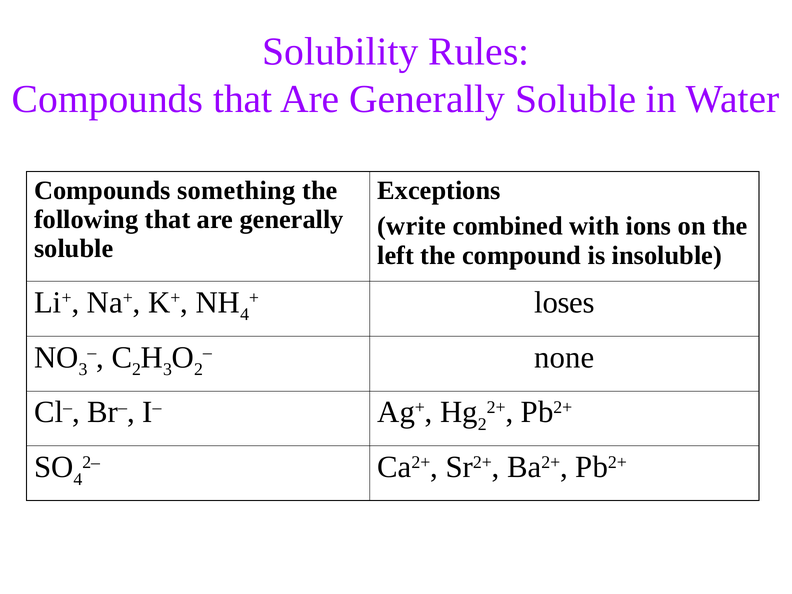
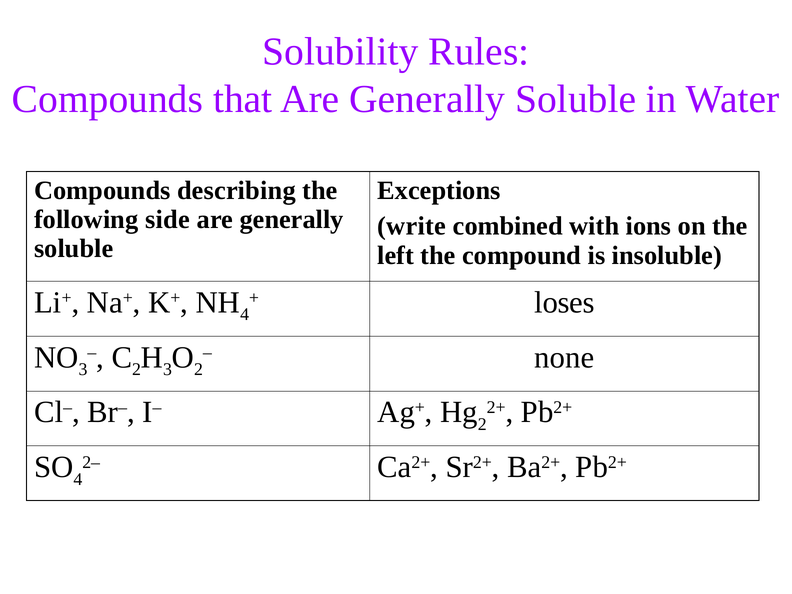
something: something -> describing (236, 190)
following that: that -> side (167, 220)
